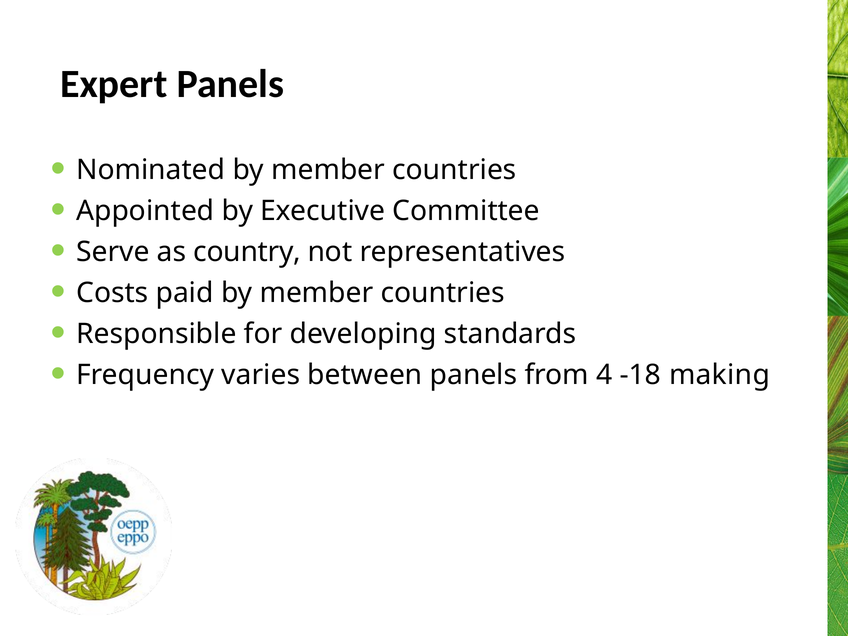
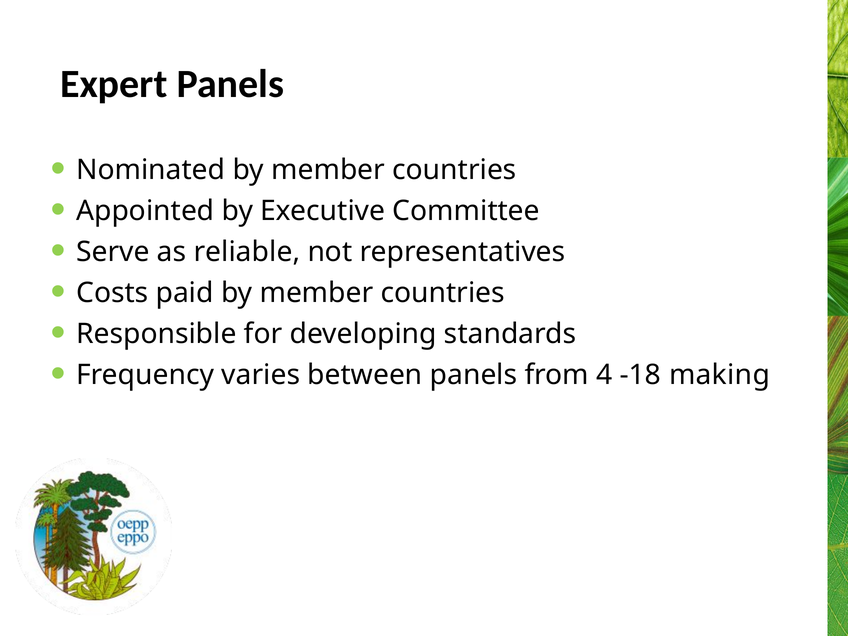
country: country -> reliable (247, 252)
